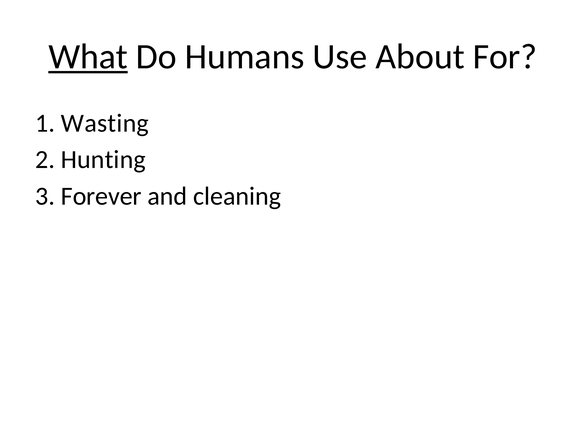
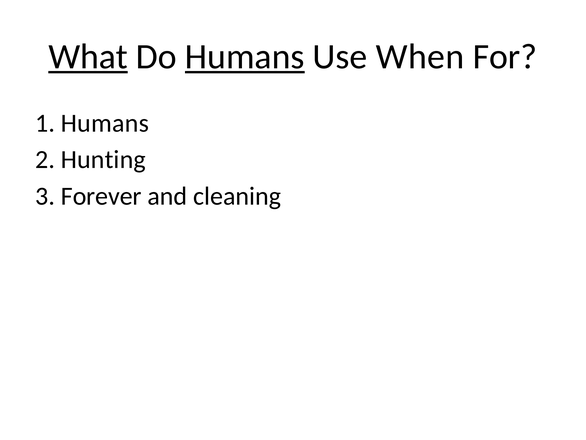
Humans underline: none -> present (245, 57)
About: About -> When (420, 57)
1 Wasting: Wasting -> Humans (105, 123)
